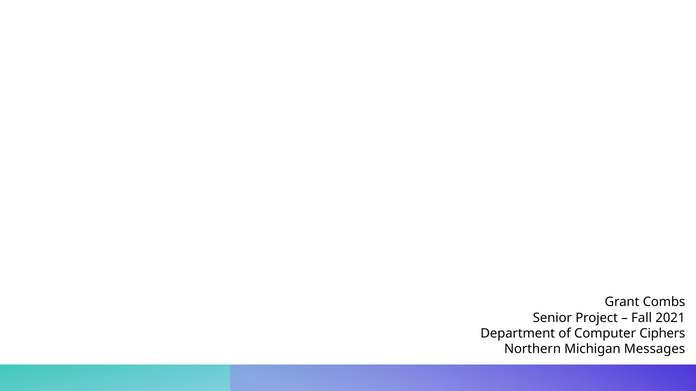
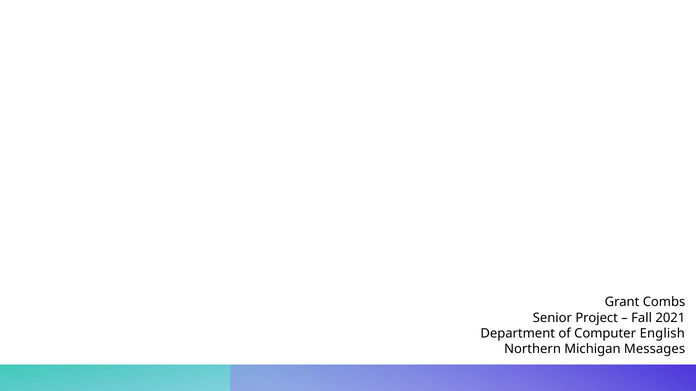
Ciphers: Ciphers -> English (662, 334)
